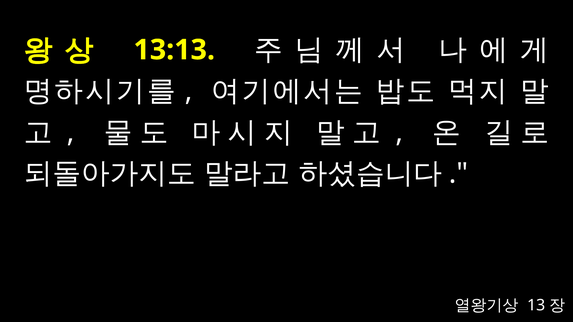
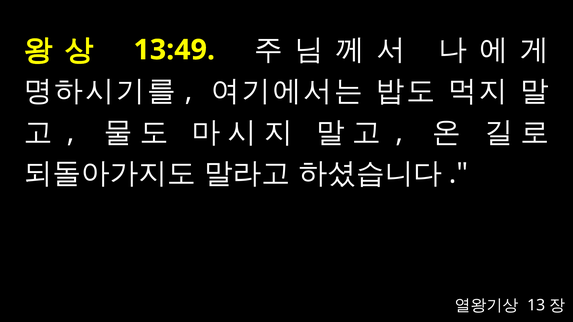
13:13: 13:13 -> 13:49 (174, 50)
